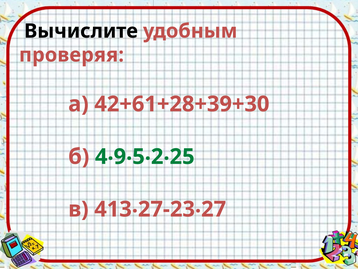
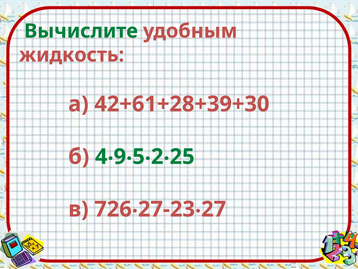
Вычислите colour: black -> green (81, 31)
проверяя: проверяя -> жидкость (72, 55)
413‧27-23‧27: 413‧27-23‧27 -> 726‧27-23‧27 (160, 209)
